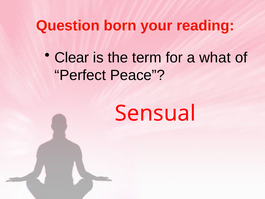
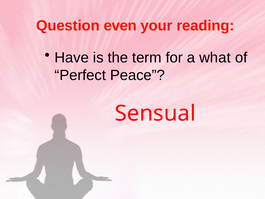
born: born -> even (120, 26)
Clear: Clear -> Have (72, 58)
